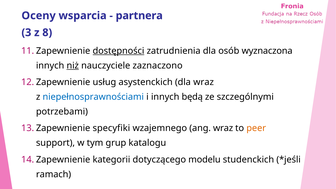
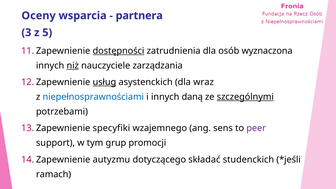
8: 8 -> 5 (47, 33)
zaznaczono: zaznaczono -> zarządzania (158, 66)
usług underline: none -> present (104, 82)
będą: będą -> daną (192, 97)
szczególnymi underline: none -> present (245, 97)
ang wraz: wraz -> sens (223, 128)
peer colour: orange -> purple (256, 128)
katalogu: katalogu -> promocji (147, 143)
kategorii: kategorii -> autyzmu (111, 160)
modelu: modelu -> składać (204, 160)
